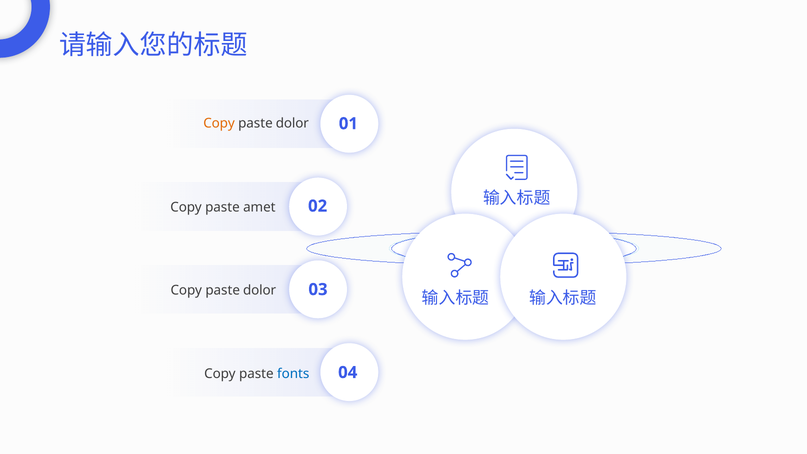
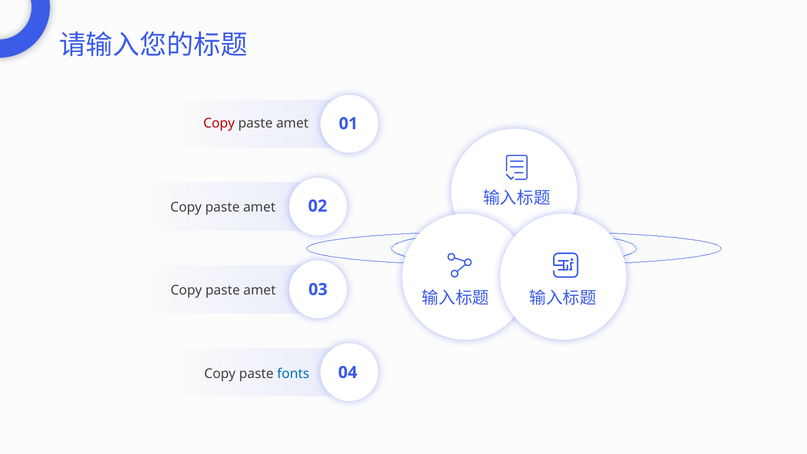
Copy colour: orange -> red (219, 123)
dolor: dolor -> amet (292, 123)
dolor: dolor -> amet (260, 290)
